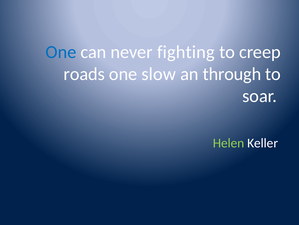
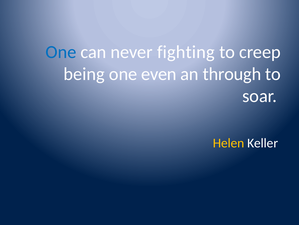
roads: roads -> being (84, 74)
slow: slow -> even (159, 74)
Helen colour: light green -> yellow (229, 143)
